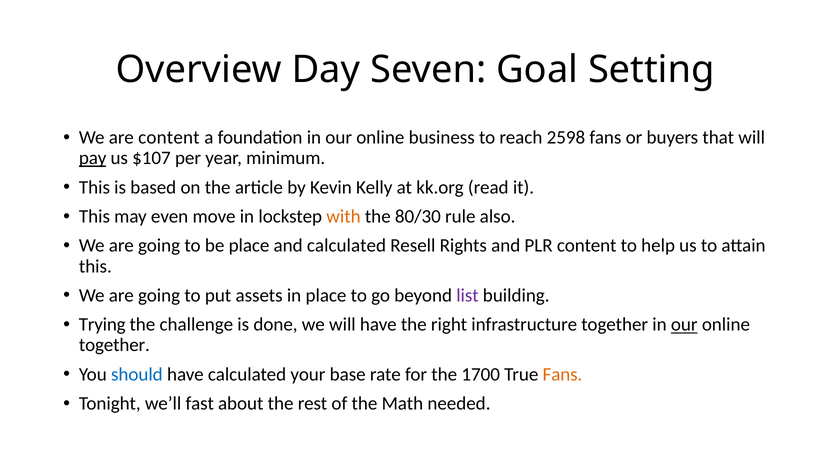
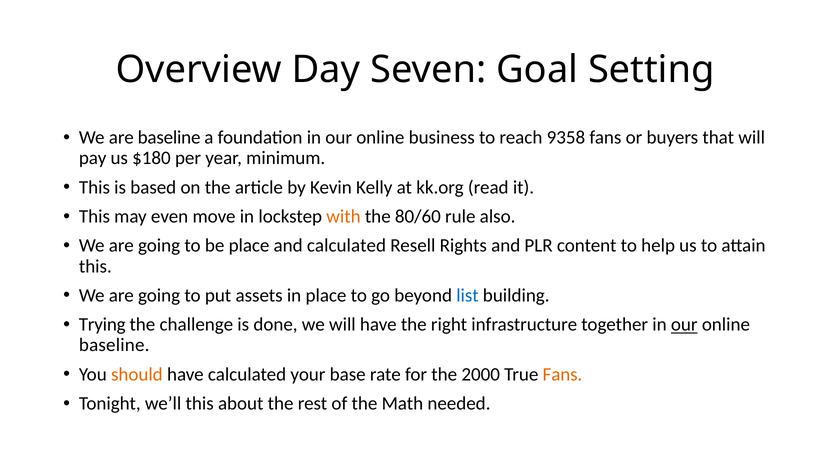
are content: content -> baseline (169, 138)
2598: 2598 -> 9358 (566, 138)
pay underline: present -> none (93, 158)
$107: $107 -> $180 (151, 158)
80/30: 80/30 -> 80/60 (418, 217)
list colour: purple -> blue (467, 296)
together: together -> baseline (114, 346)
should colour: blue -> orange (137, 375)
1700: 1700 -> 2000 (481, 375)
we’ll fast: fast -> this (200, 404)
